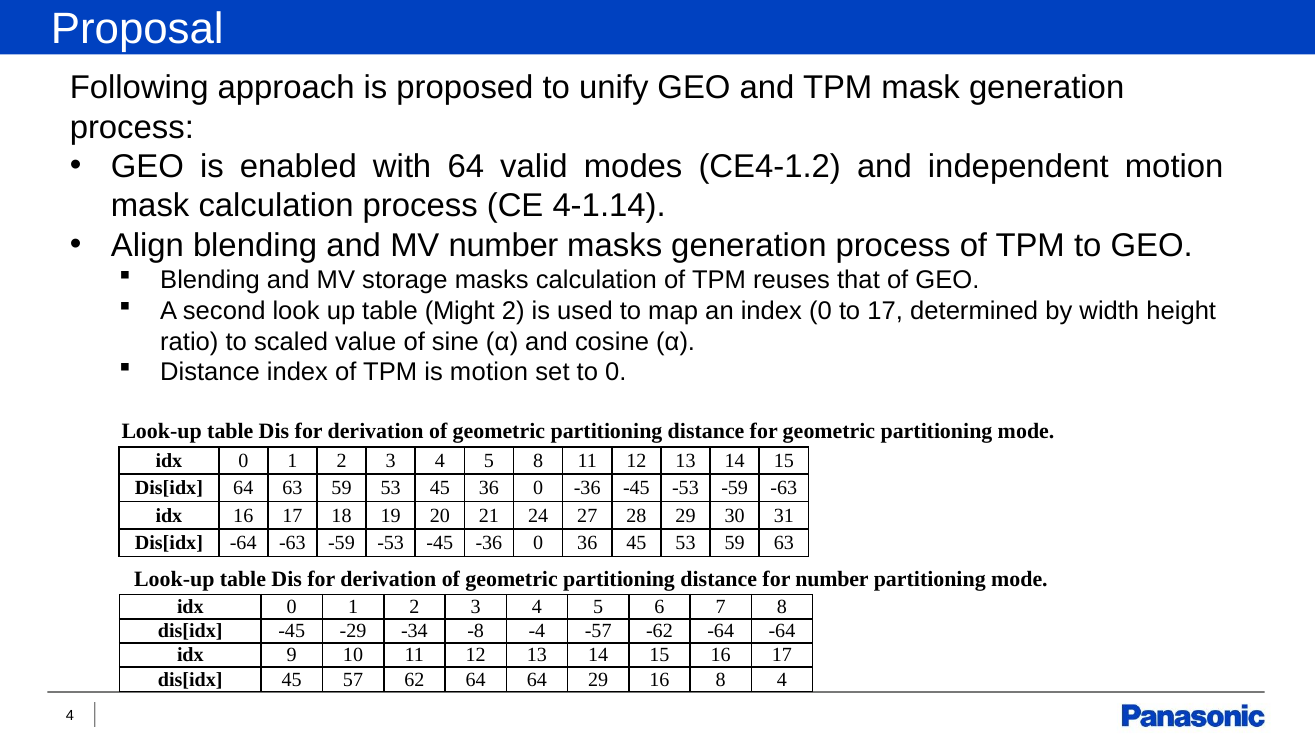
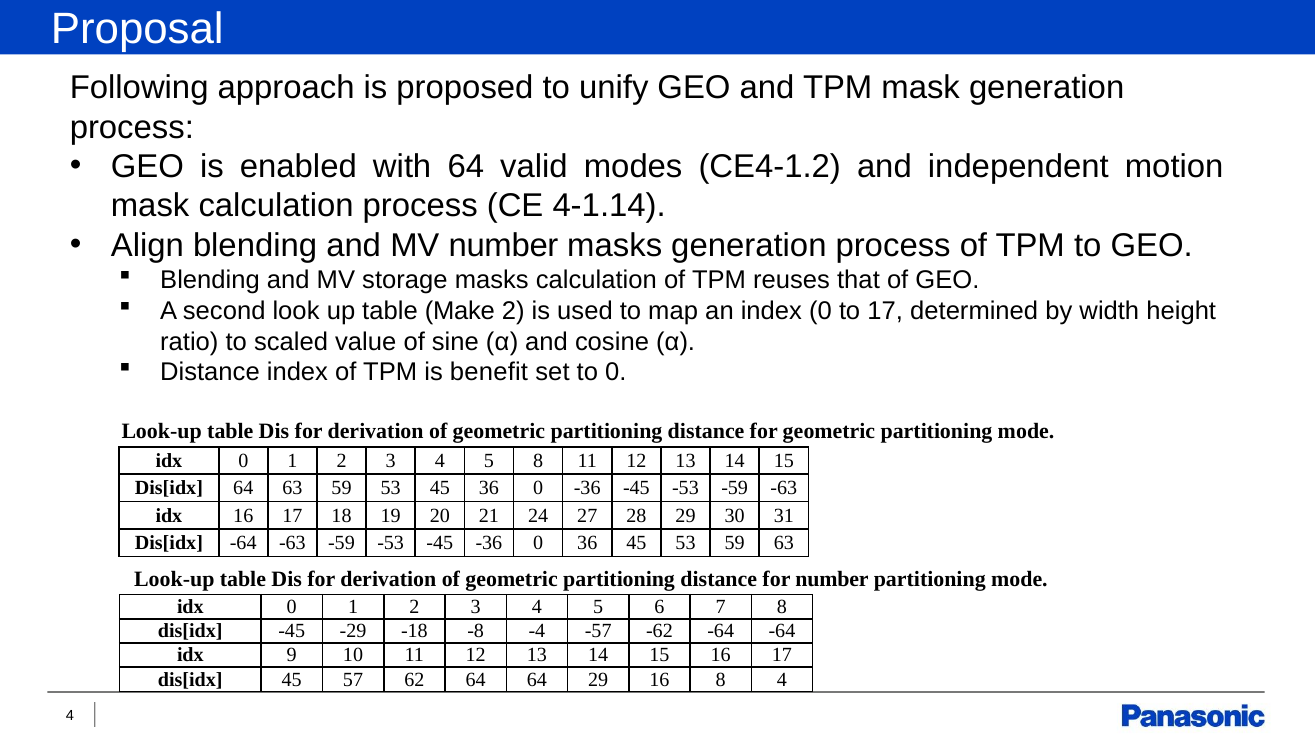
Might: Might -> Make (460, 311)
is motion: motion -> benefit (489, 372)
-34: -34 -> -18 (414, 631)
